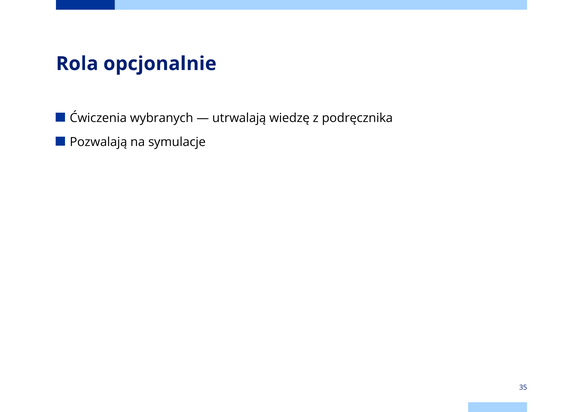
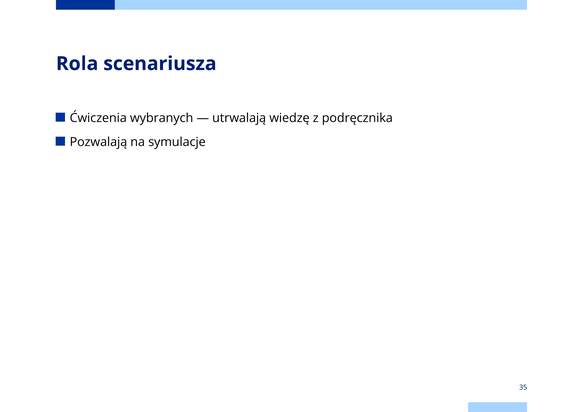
opcjonalnie: opcjonalnie -> scenariusza (160, 64)
